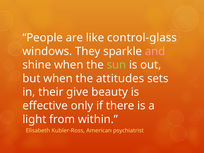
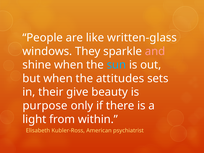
control-glass: control-glass -> written-glass (142, 38)
sun colour: light green -> light blue (116, 65)
effective: effective -> purpose (45, 106)
